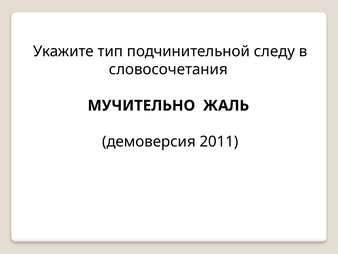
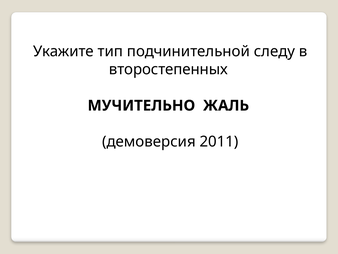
словосочетания: словосочетания -> второстепенных (168, 69)
